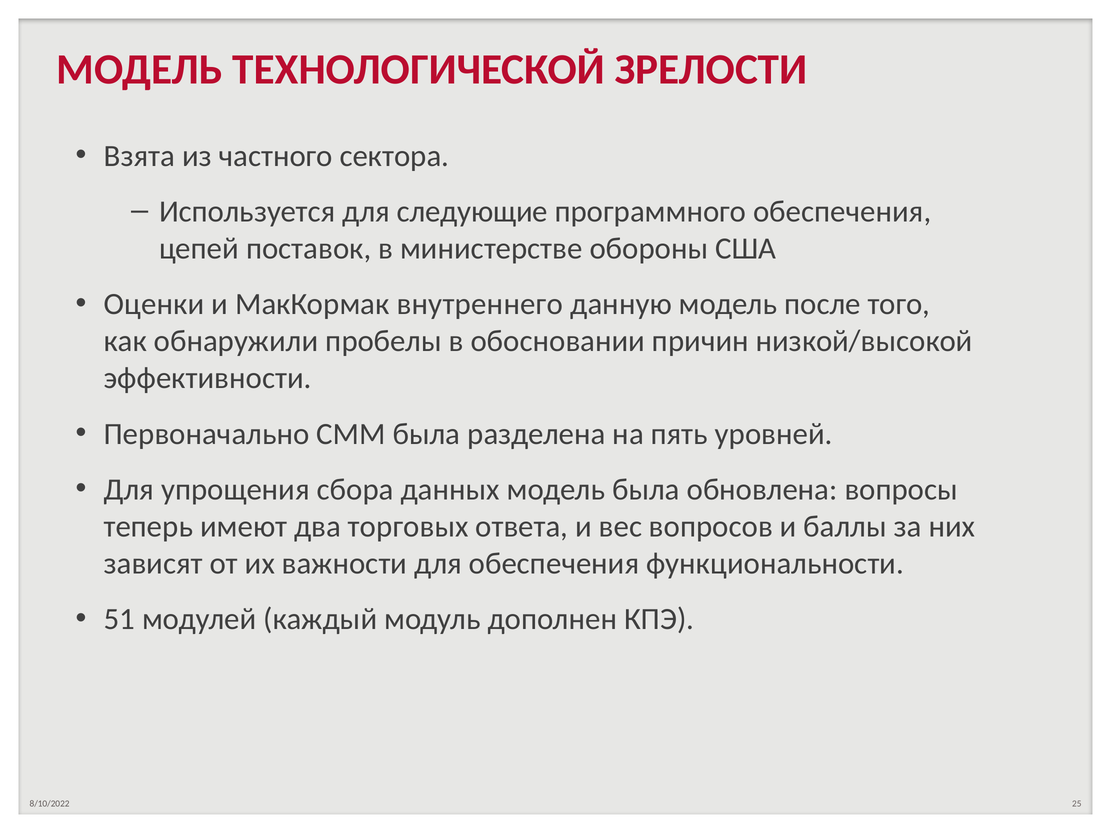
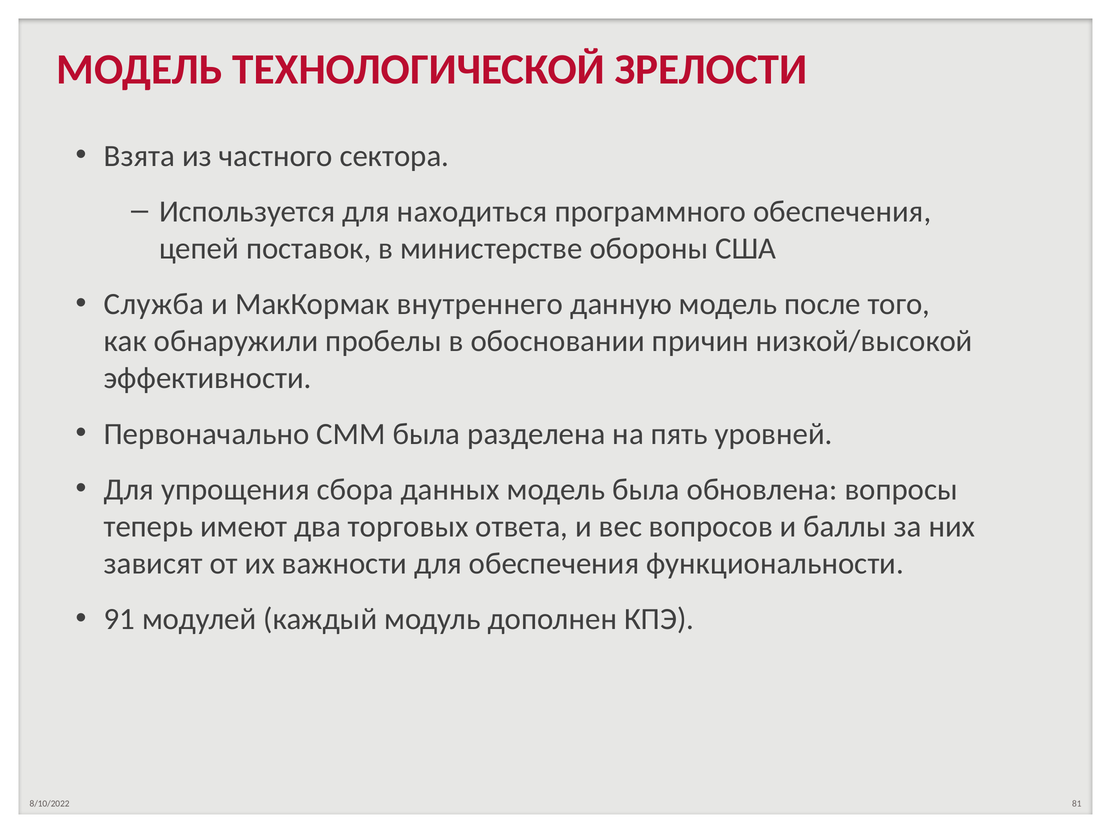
следующие: следующие -> находиться (472, 211)
Оценки: Оценки -> Служба (154, 304)
51: 51 -> 91 (120, 619)
25: 25 -> 81 (1077, 804)
